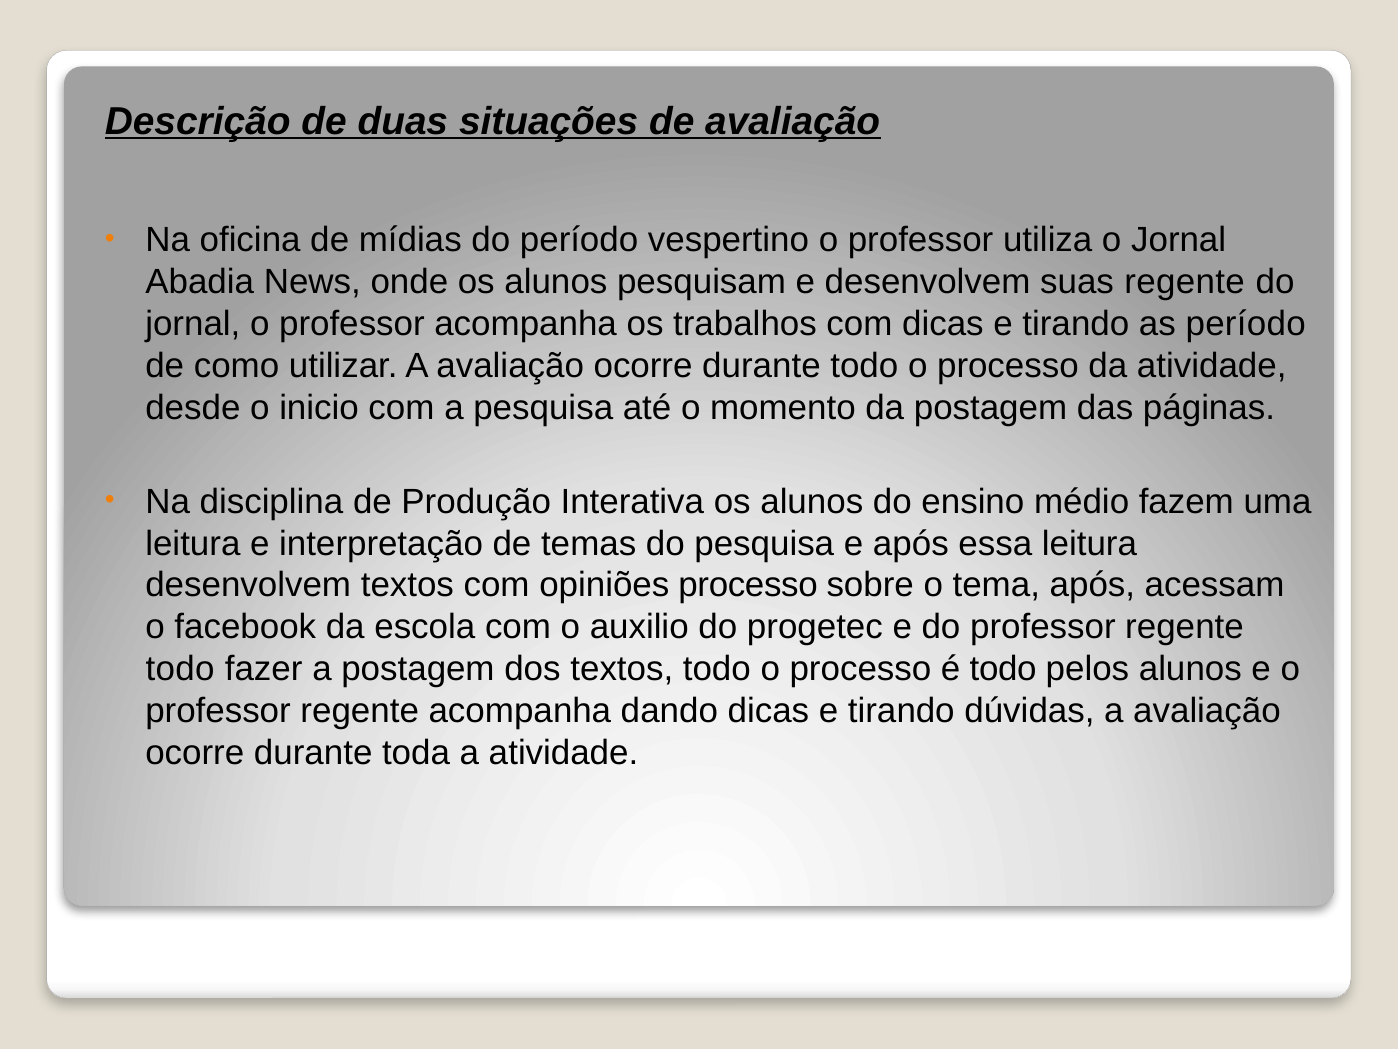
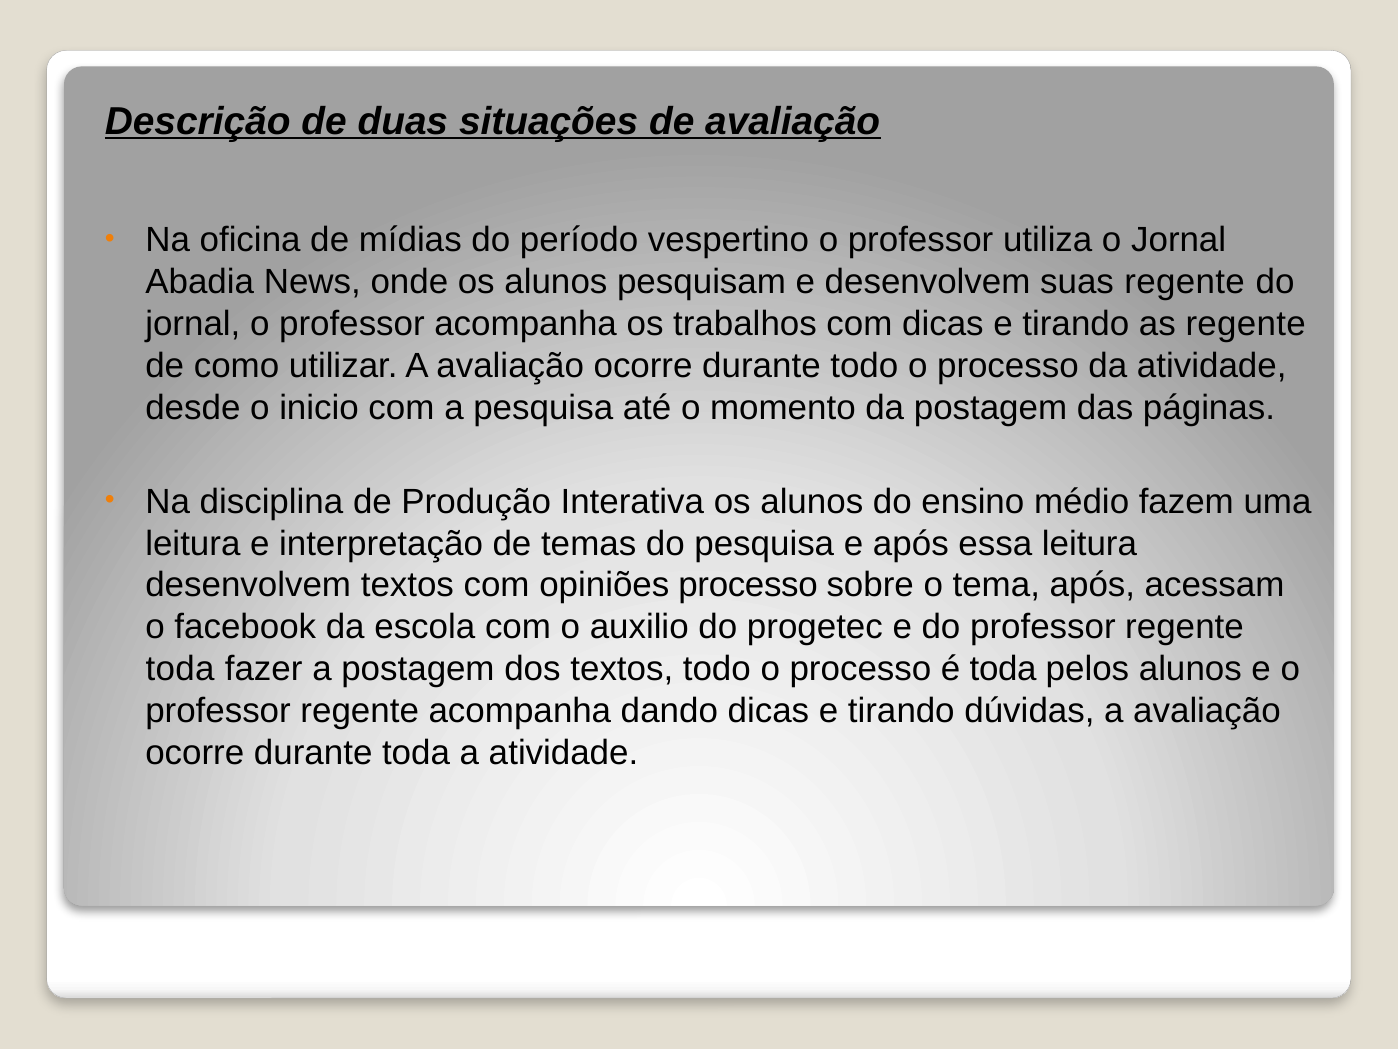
as período: período -> regente (1246, 324)
todo: todo -> toda (180, 669)
é todo: todo -> toda (1003, 669)
